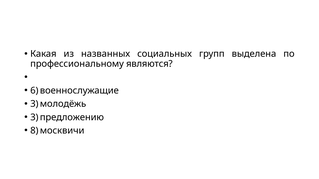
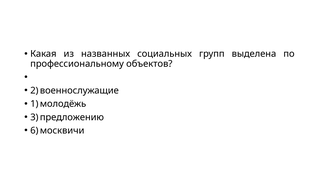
являются: являются -> объектов (149, 64)
6: 6 -> 2 (34, 91)
3: 3 -> 1 (34, 104)
8: 8 -> 6 (34, 131)
